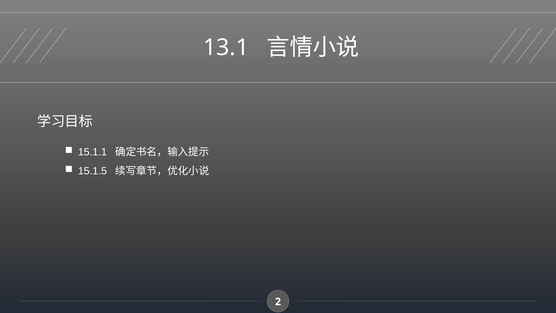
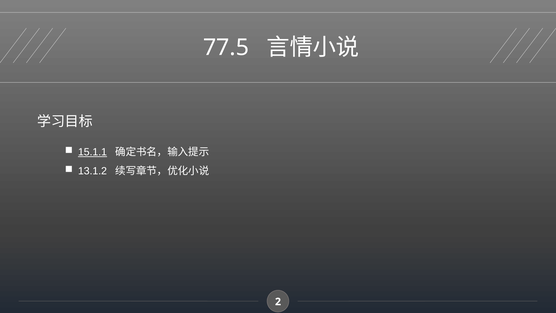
13.1: 13.1 -> 77.5 (226, 47)
15.1.1 underline: none -> present (92, 152)
15.1.5: 15.1.5 -> 13.1.2 (92, 171)
